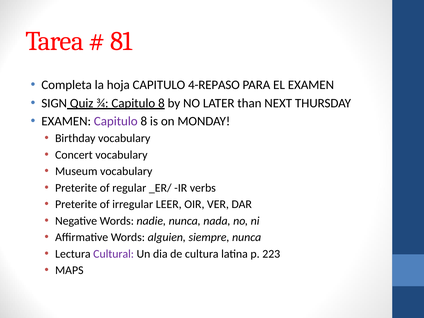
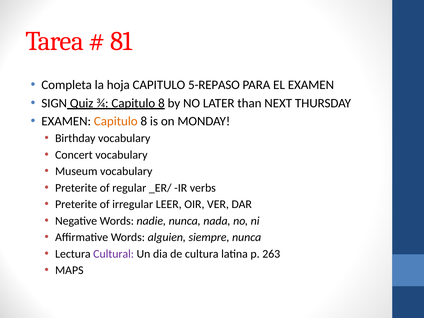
4-REPASO: 4-REPASO -> 5-REPASO (214, 85)
Capitulo colour: purple -> orange (116, 121)
223: 223 -> 263 (271, 254)
